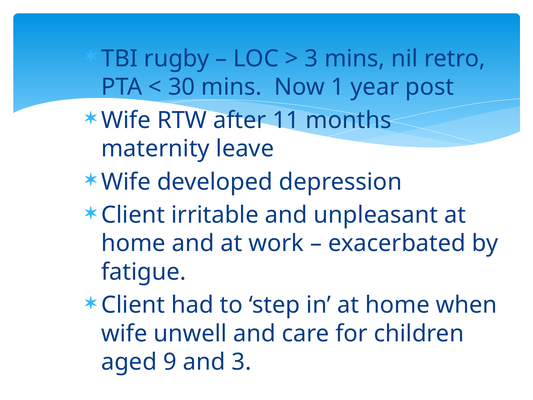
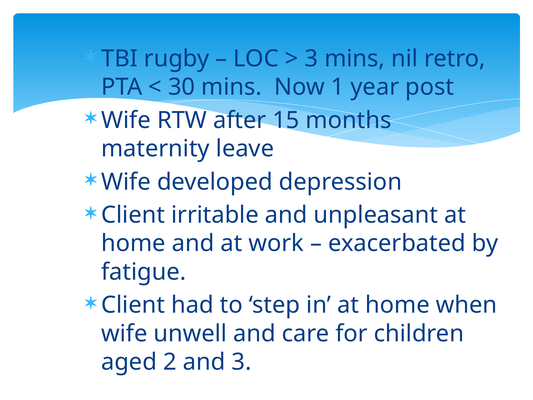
11: 11 -> 15 (286, 120)
9: 9 -> 2 (170, 362)
